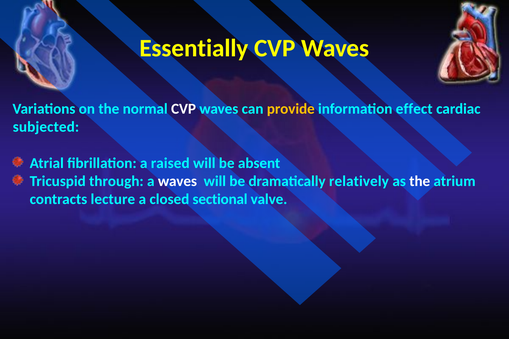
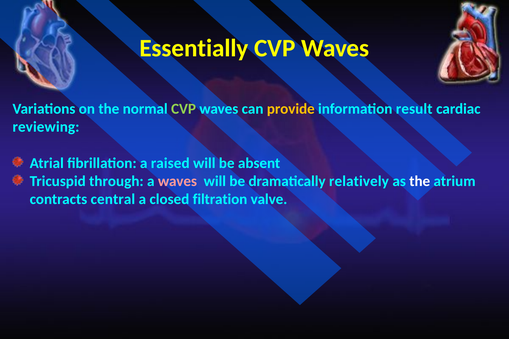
CVP colour: white -> light green (184, 109)
effect: effect -> result (414, 109)
subjected: subjected -> reviewing (46, 127)
waves colour: white -> pink (177, 181)
lecture: lecture -> central (113, 199)
sectional: sectional -> filtration (220, 199)
